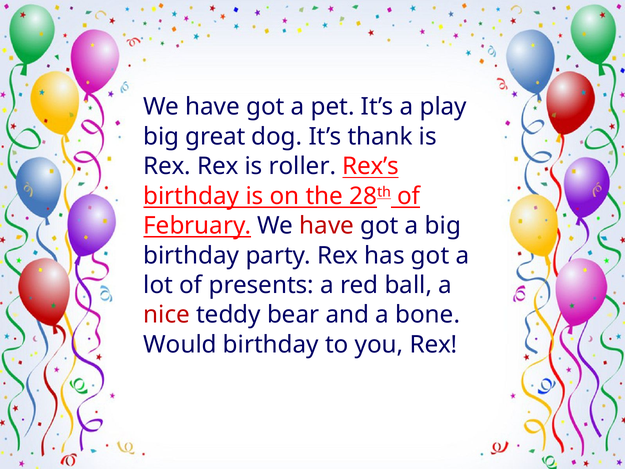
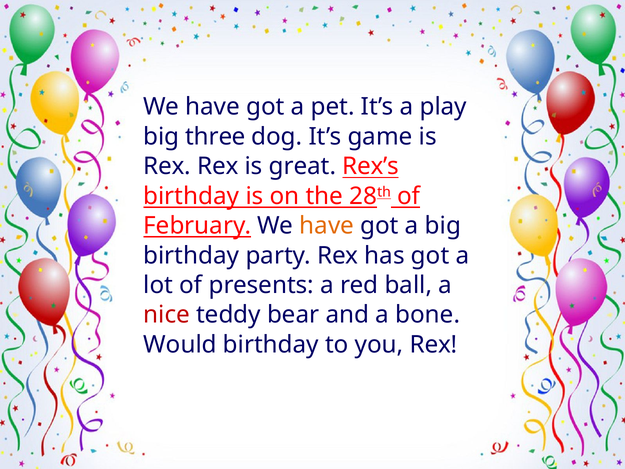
great: great -> three (216, 136)
thank: thank -> game (380, 136)
roller: roller -> great (302, 166)
have colour: red -> orange (327, 226)
